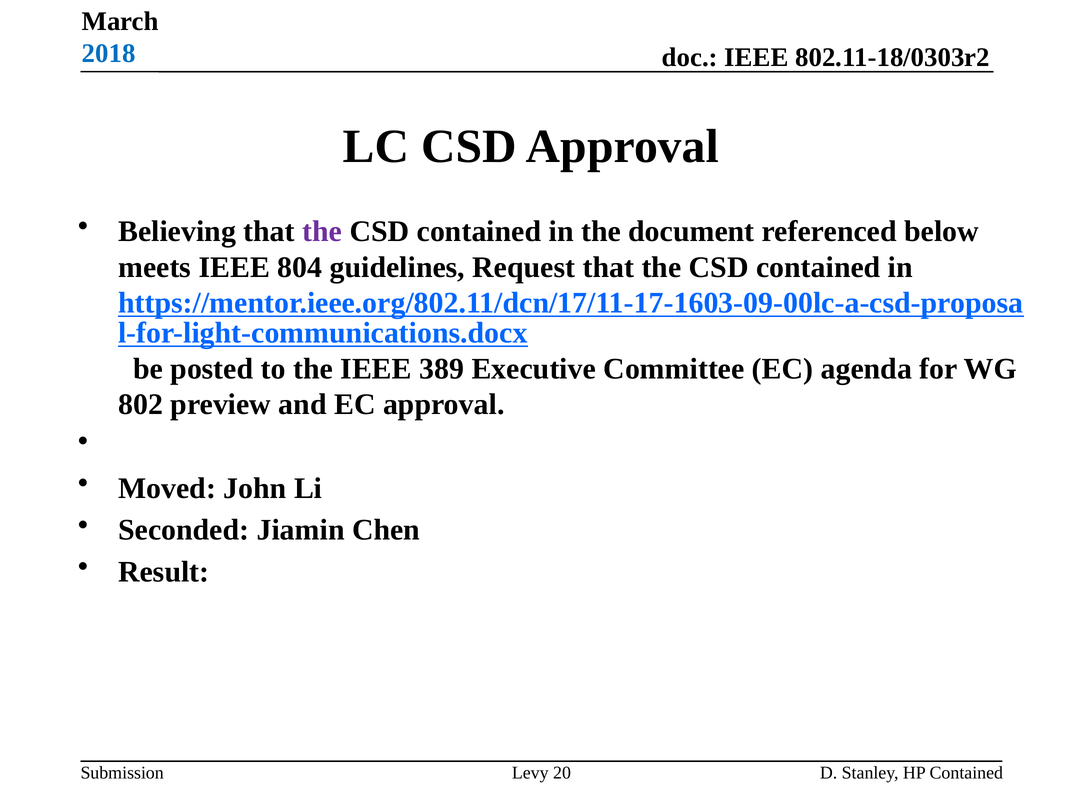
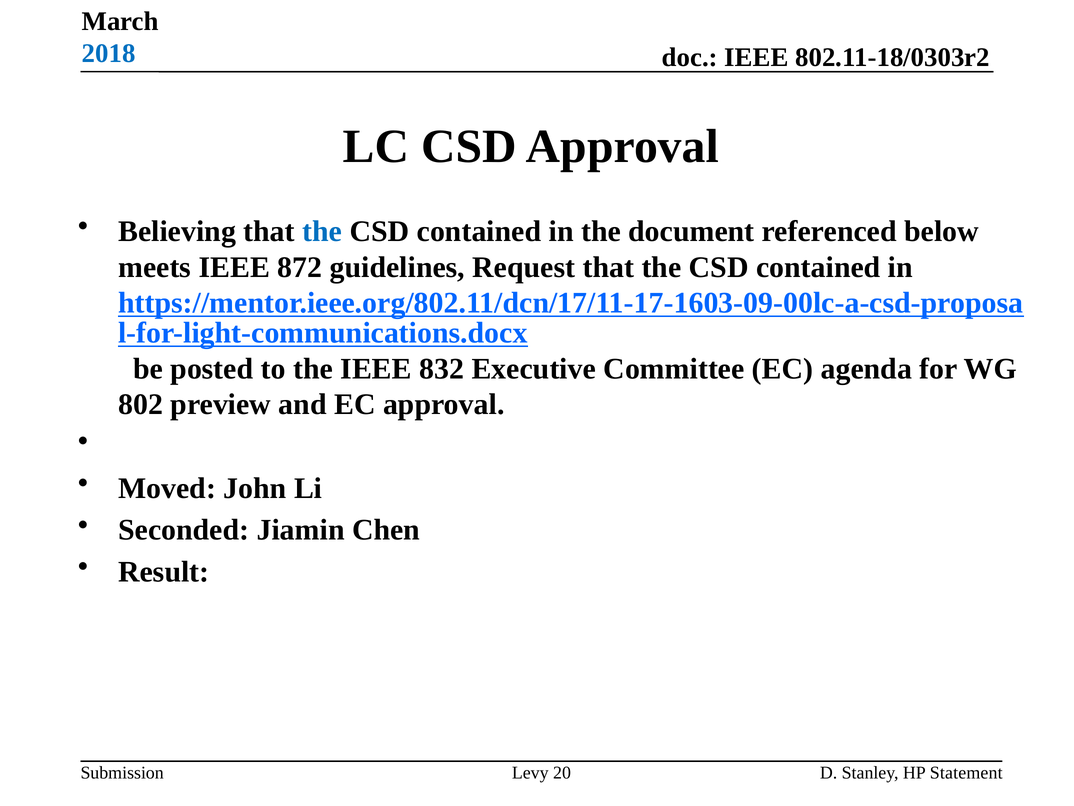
the colour: purple -> blue (322, 231)
804: 804 -> 872 (300, 267)
389: 389 -> 832 (442, 369)
HP Contained: Contained -> Statement (966, 773)
